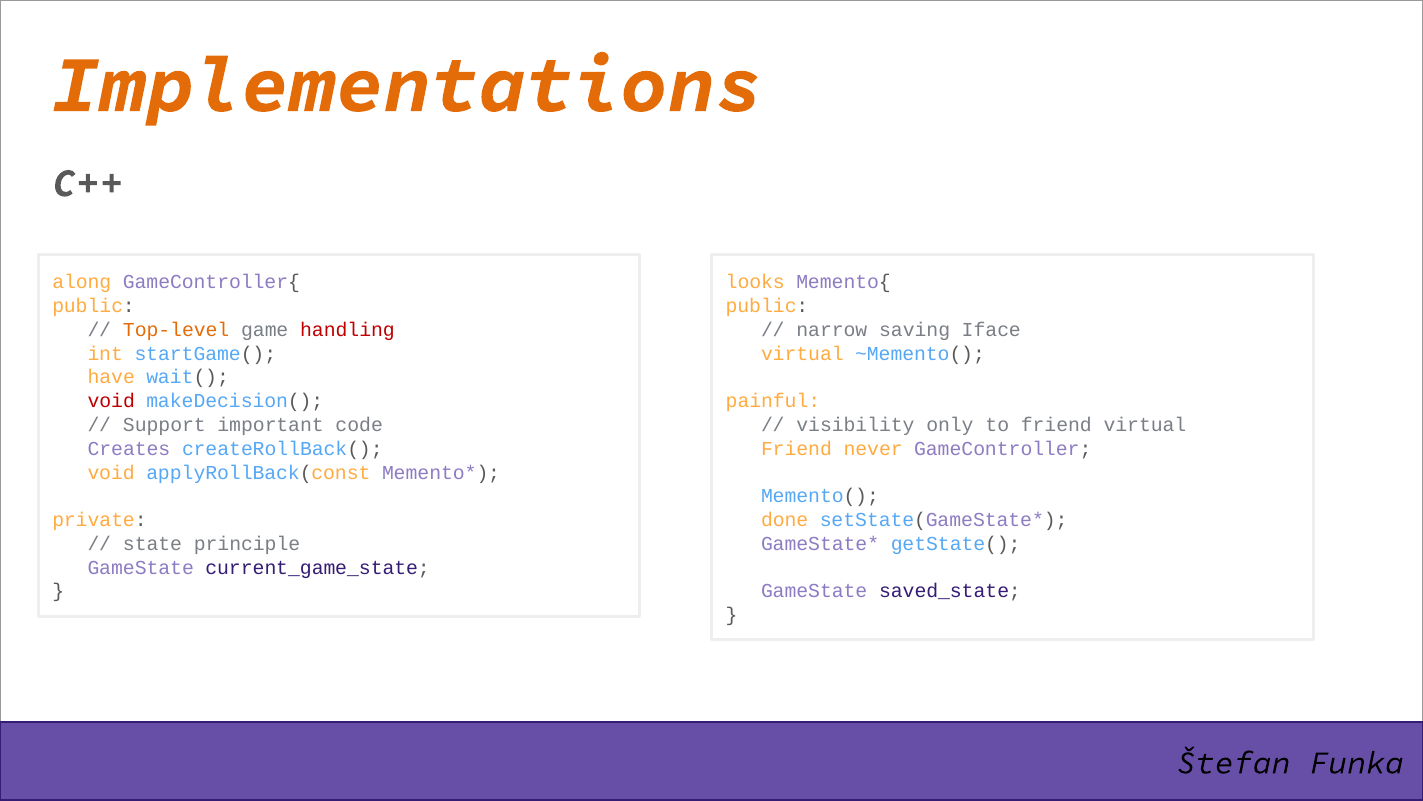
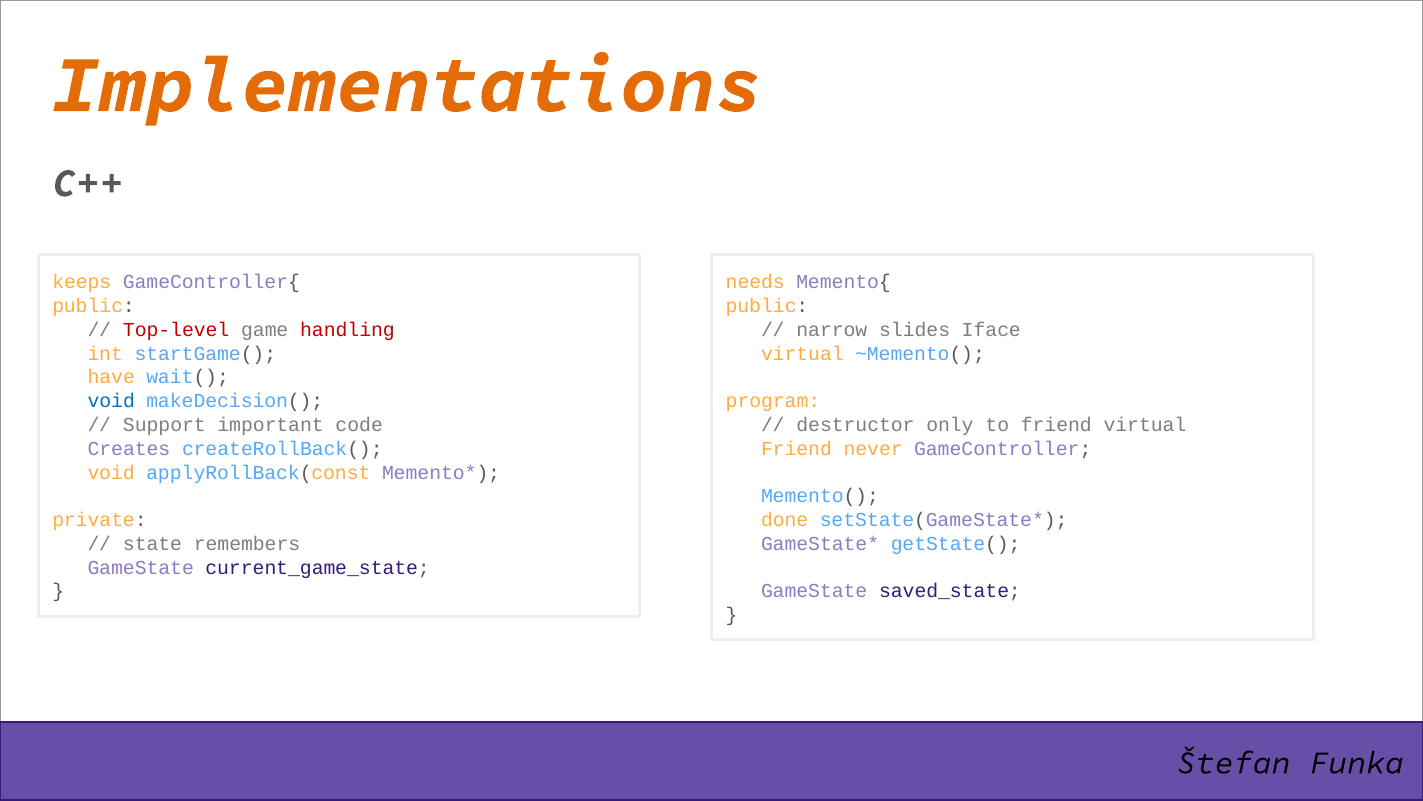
along: along -> keeps (82, 282)
looks: looks -> needs (755, 282)
Top-level colour: orange -> red (176, 330)
saving: saving -> slides (915, 330)
void colour: red -> blue (111, 401)
painful: painful -> program (773, 401)
visibility: visibility -> destructor (855, 425)
principle: principle -> remembers (247, 543)
